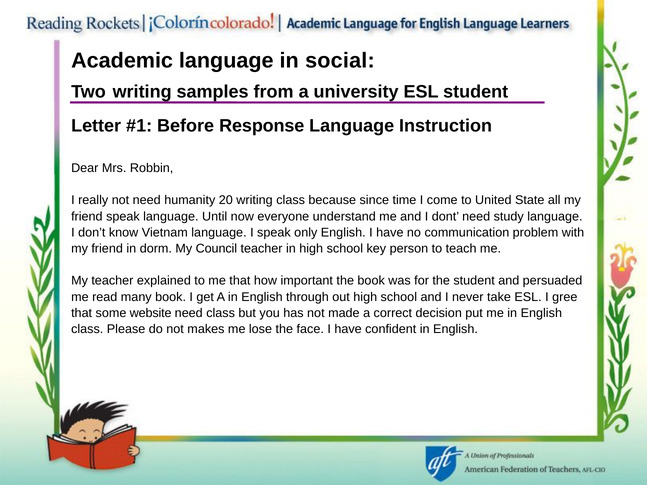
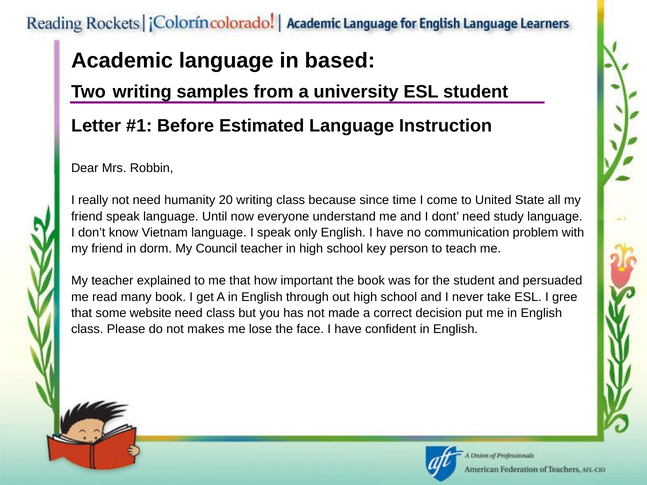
social: social -> based (340, 61)
Response: Response -> Estimated (262, 126)
